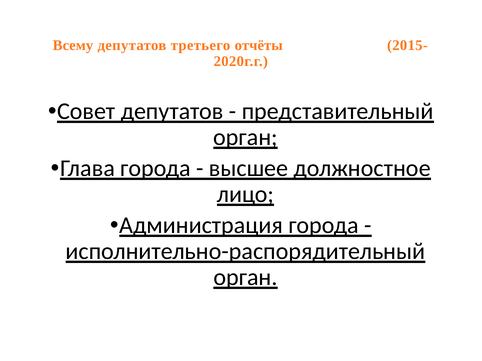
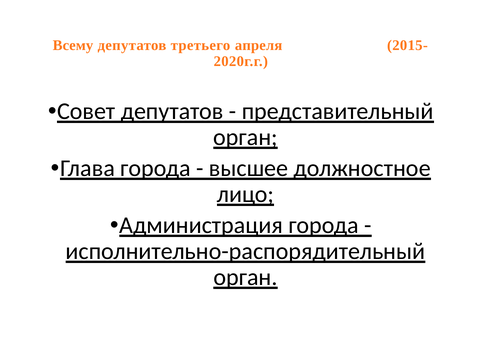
отчёты: отчёты -> апреля (259, 45)
